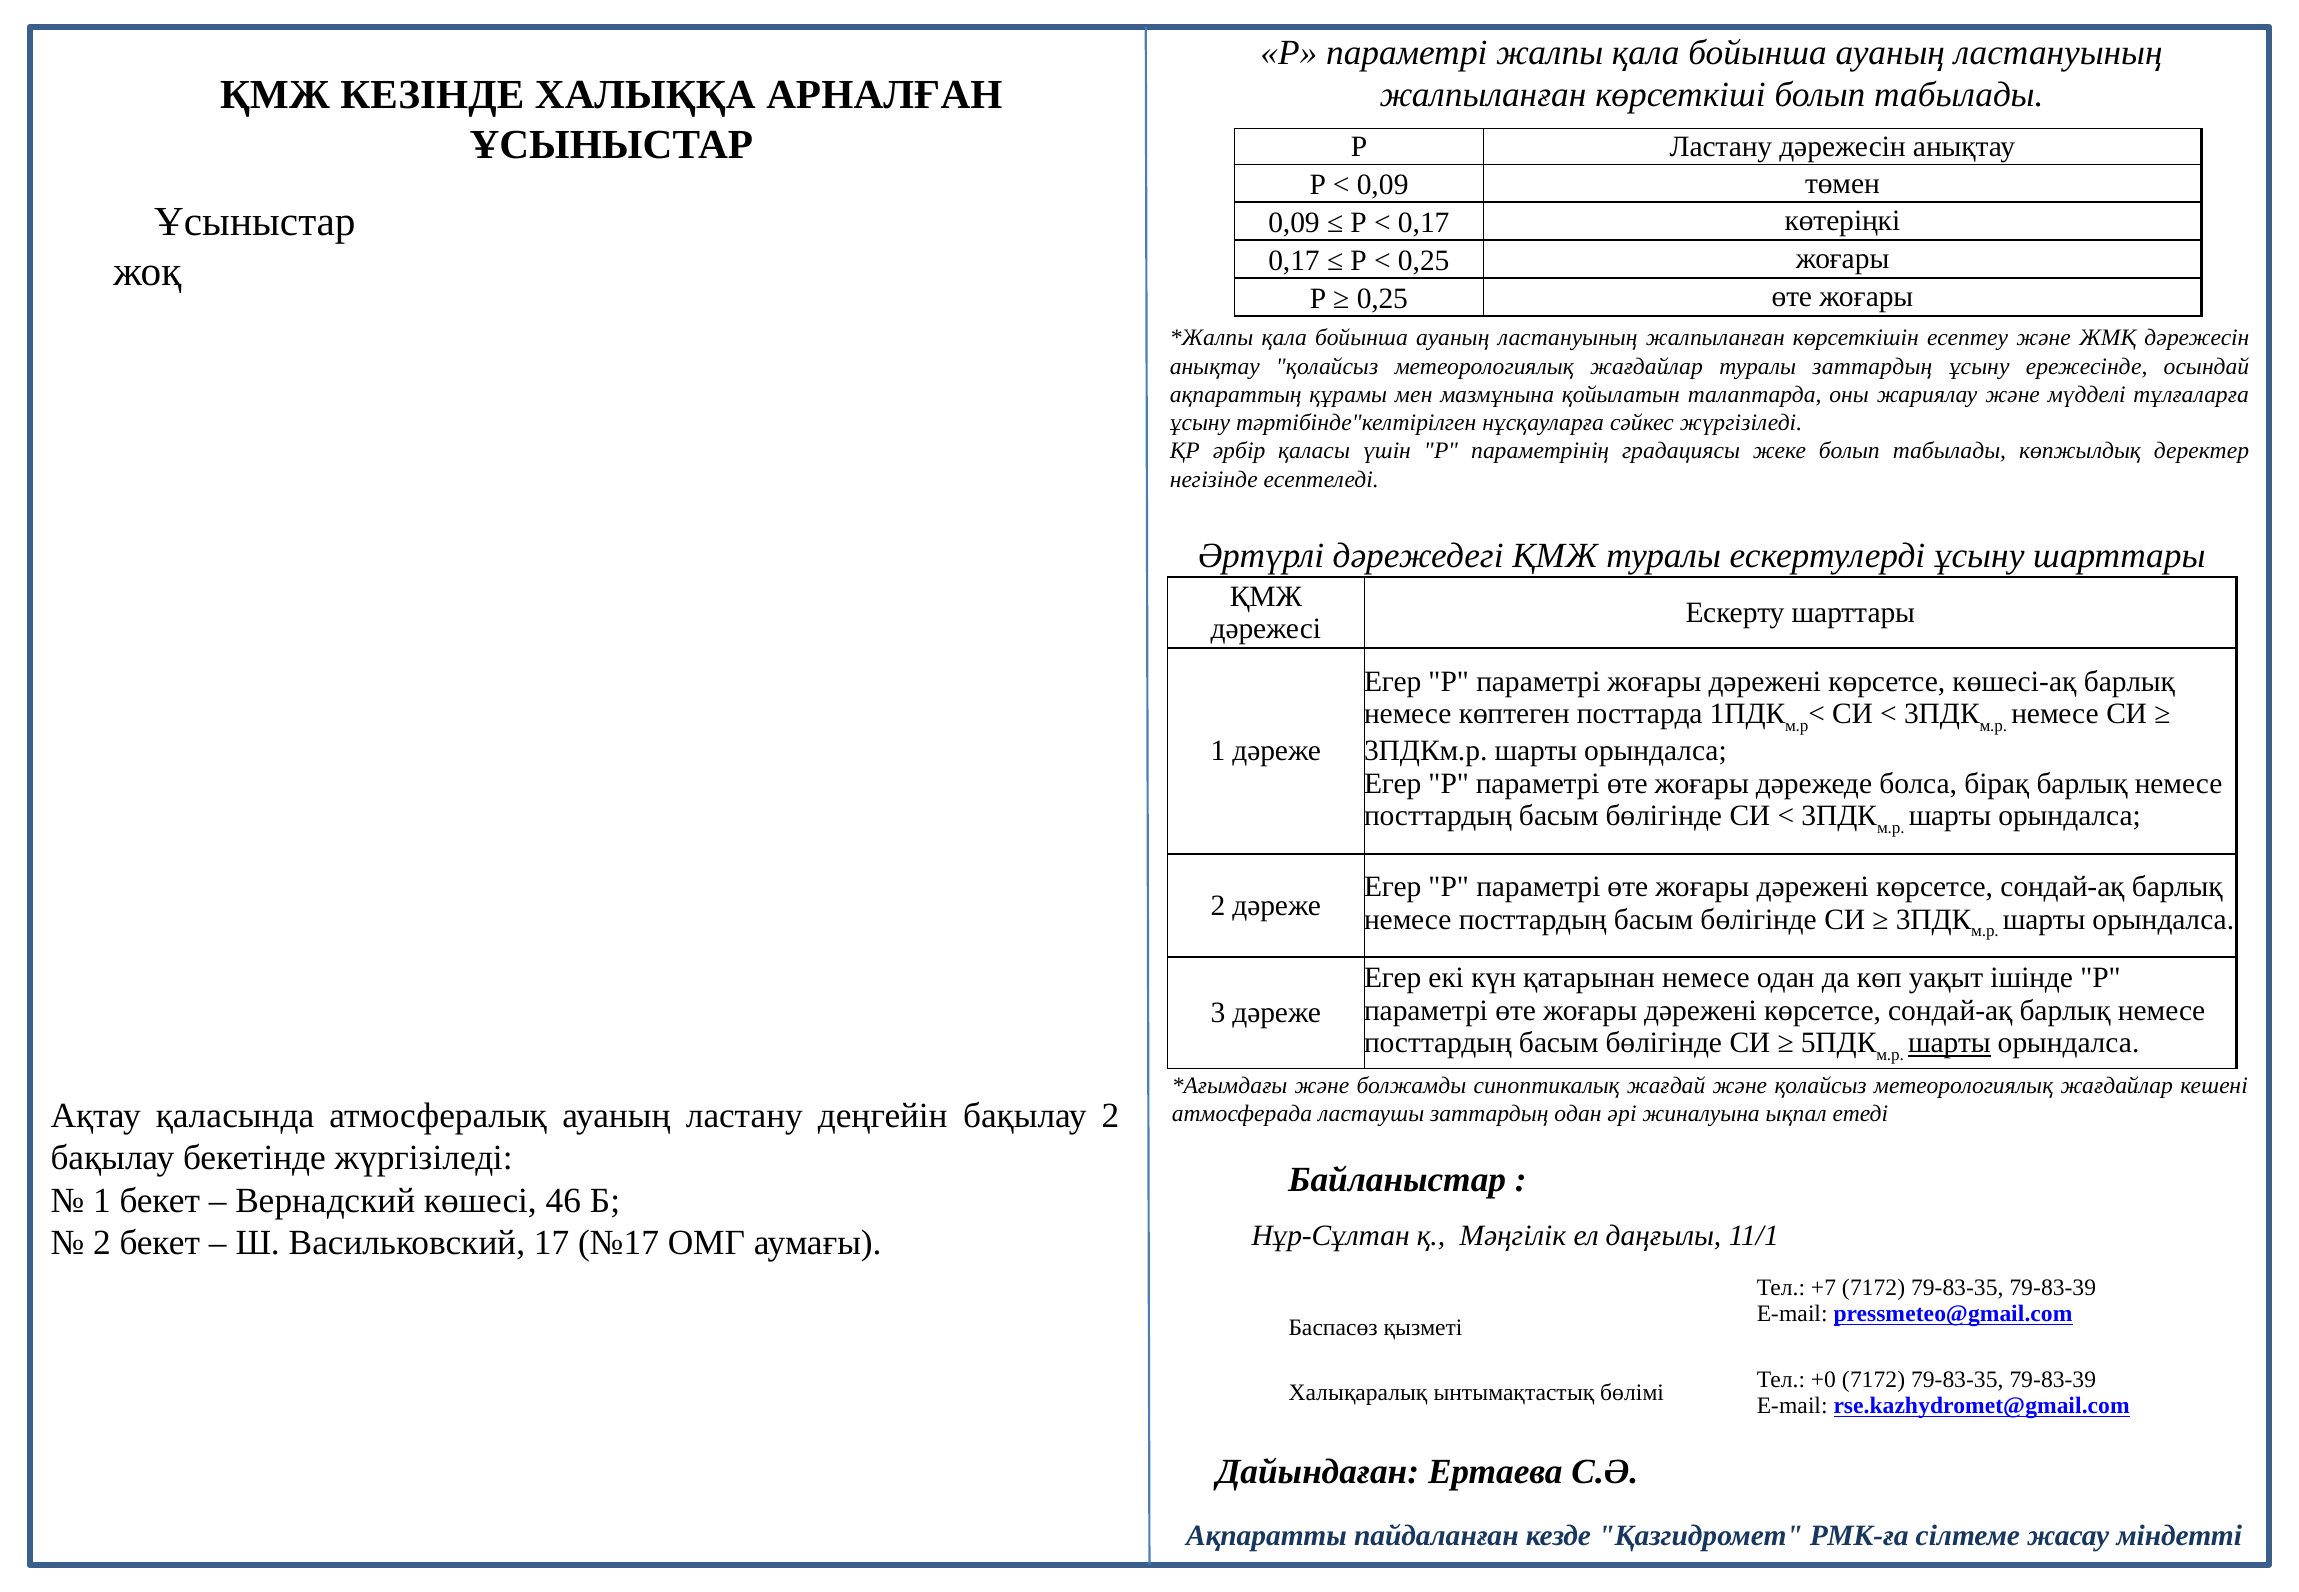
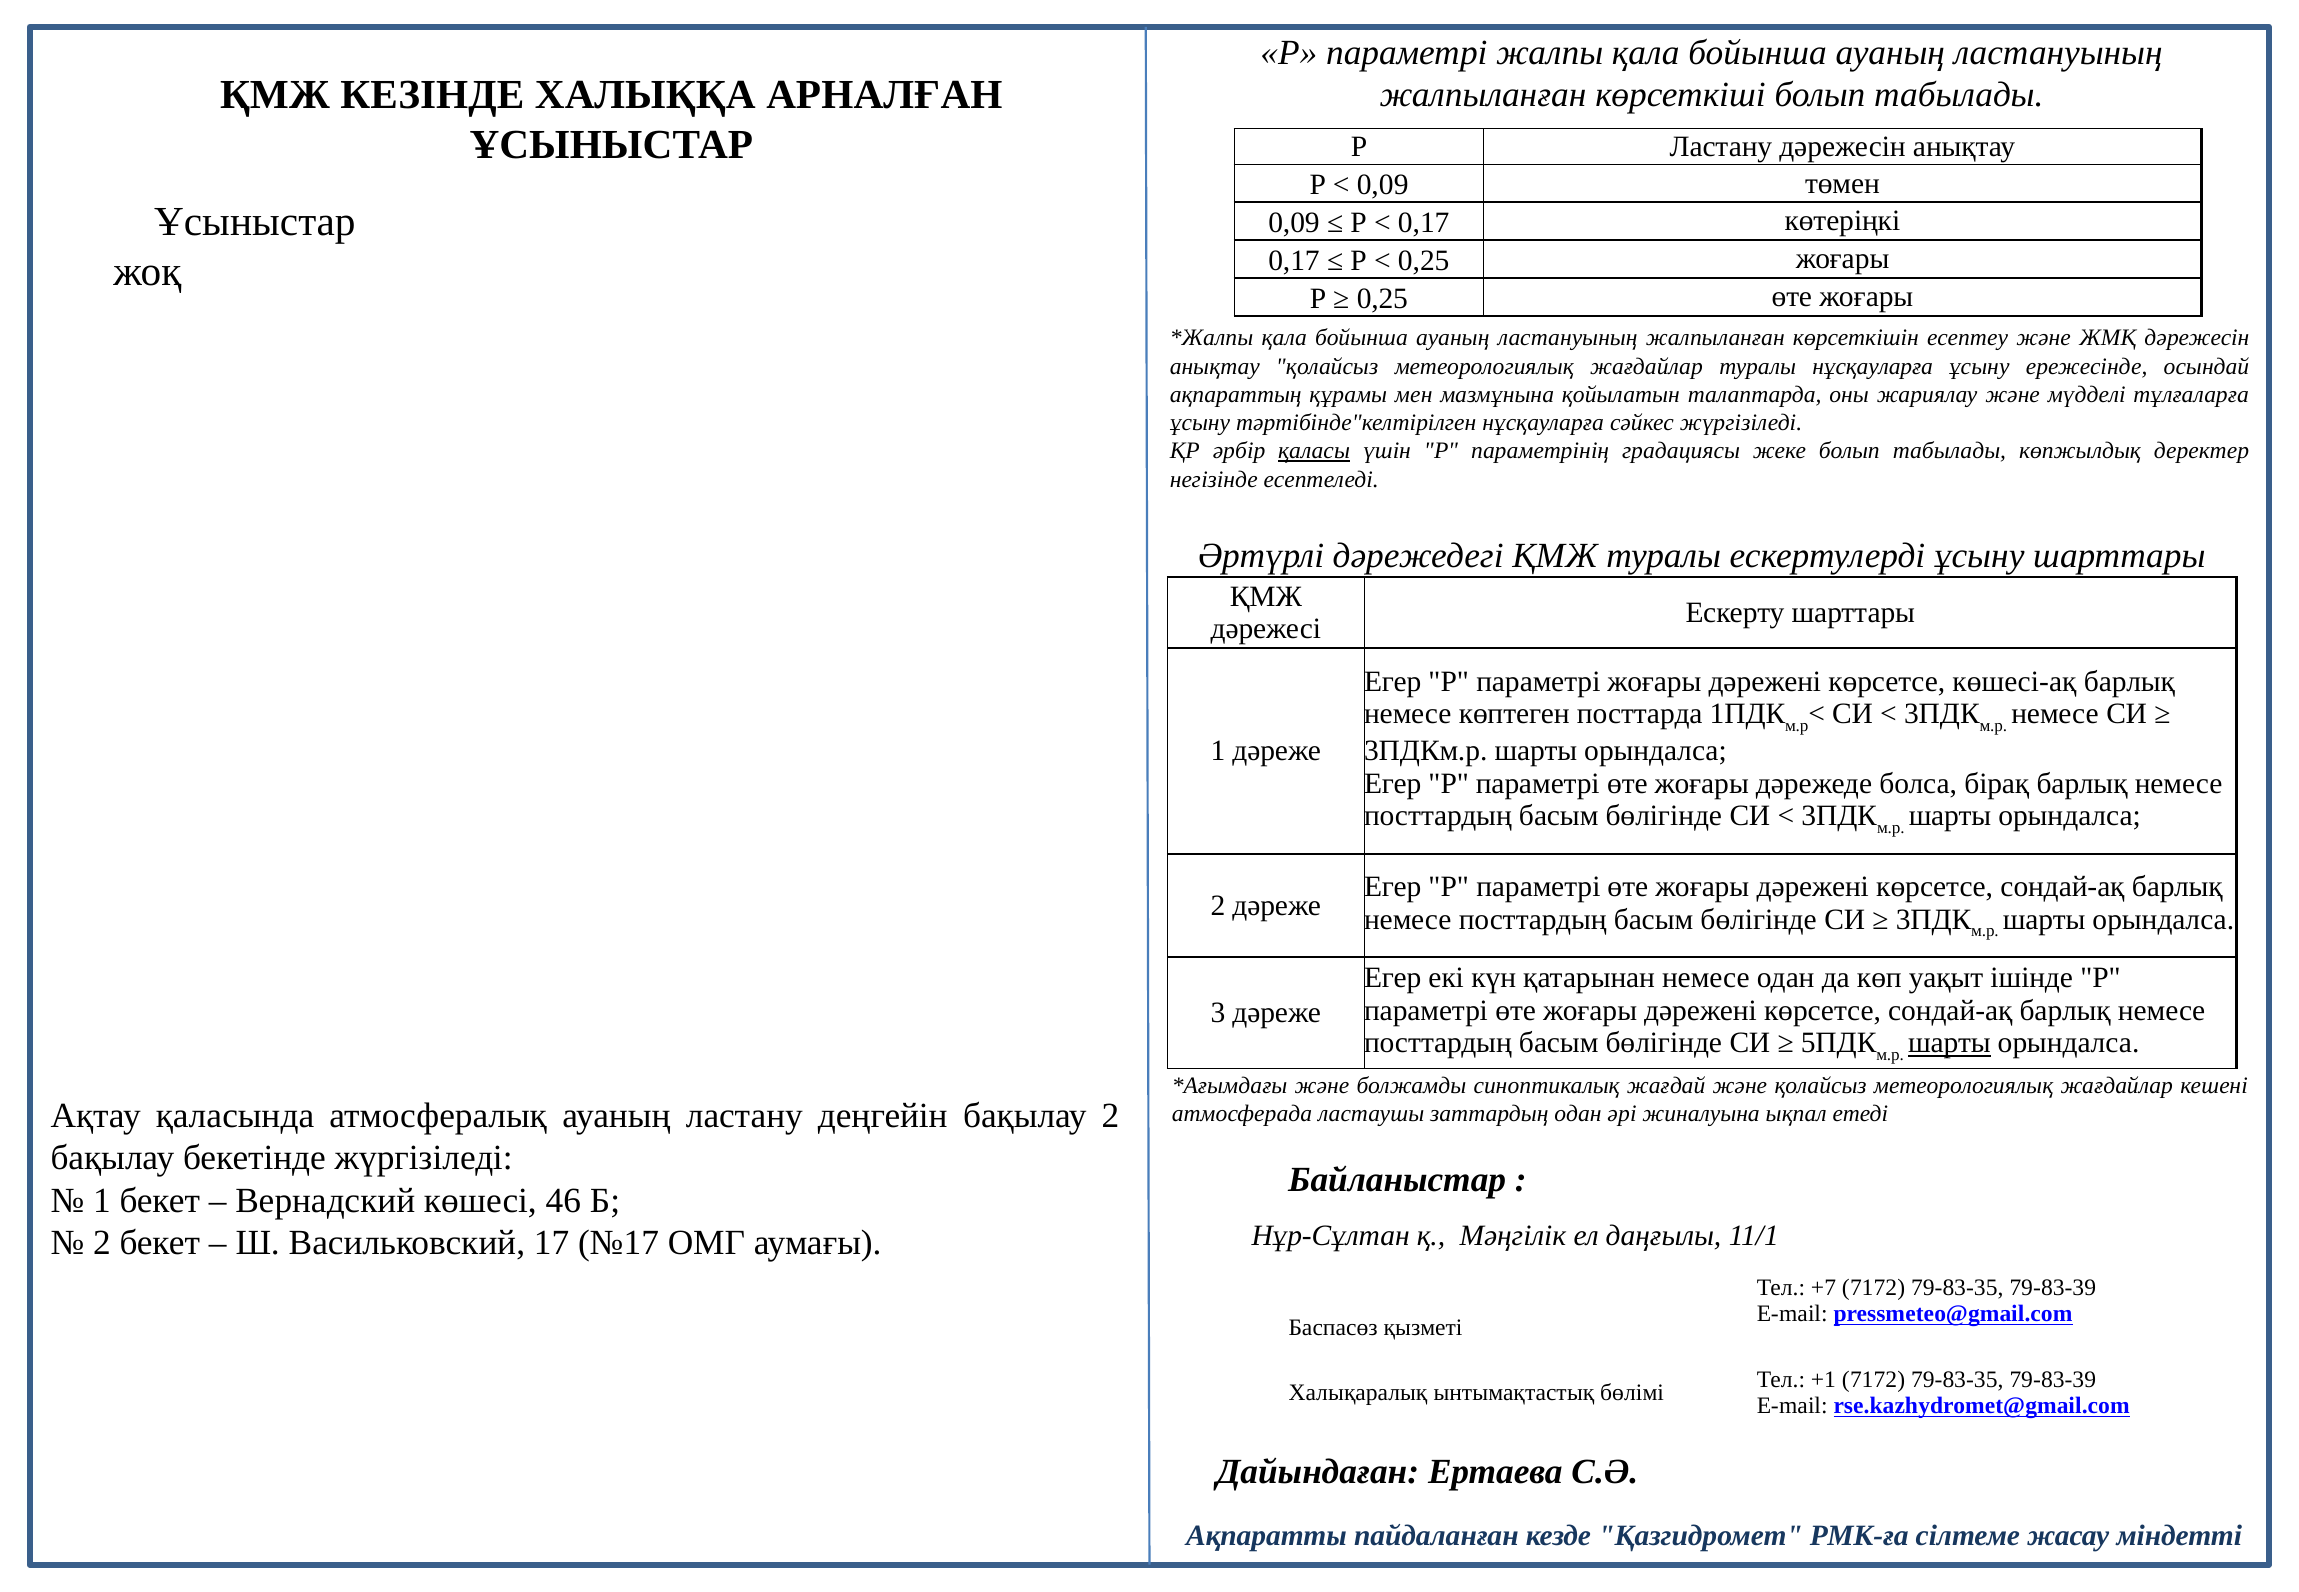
туралы заттардың: заттардың -> нұсқауларға (1873, 366)
қаласы underline: none -> present (1314, 451)
+0: +0 -> +1 (1823, 1380)
